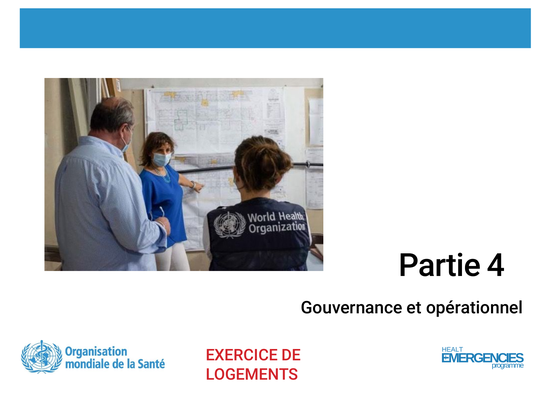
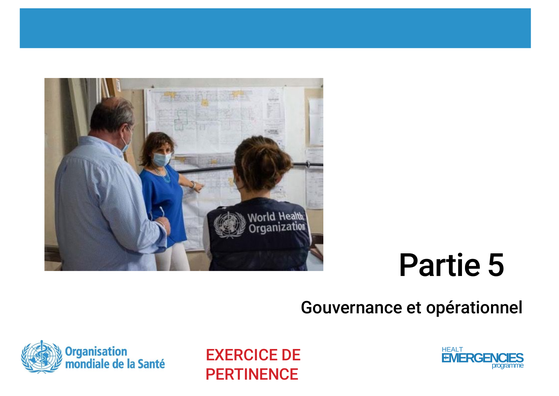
4: 4 -> 5 (496, 266)
LOGEMENTS: LOGEMENTS -> PERTINENCE (252, 374)
